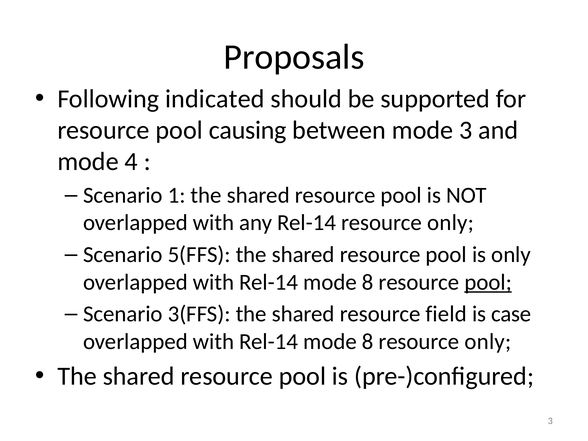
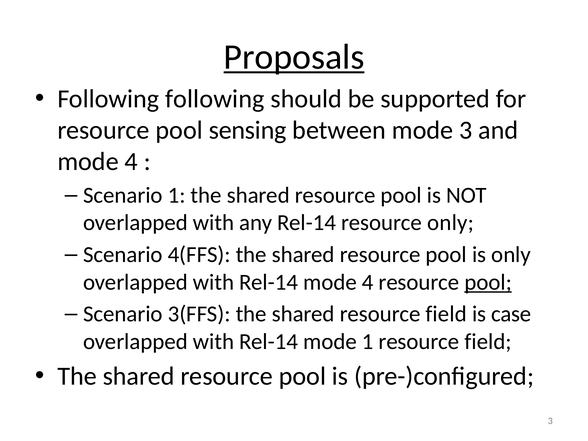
Proposals underline: none -> present (294, 57)
Following indicated: indicated -> following (215, 99)
causing: causing -> sensing (248, 130)
5(FFS: 5(FFS -> 4(FFS (199, 255)
8: 8 -> 4 (368, 282)
8: 8 -> 1 (368, 341)
only: only -> field (488, 341)
